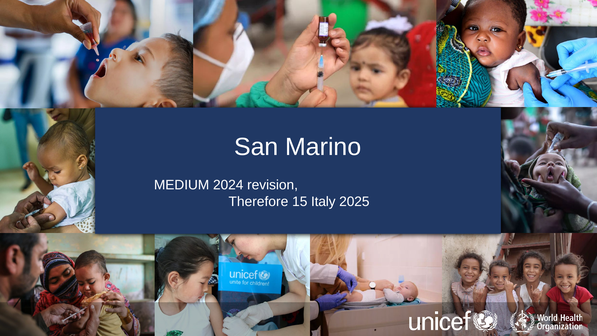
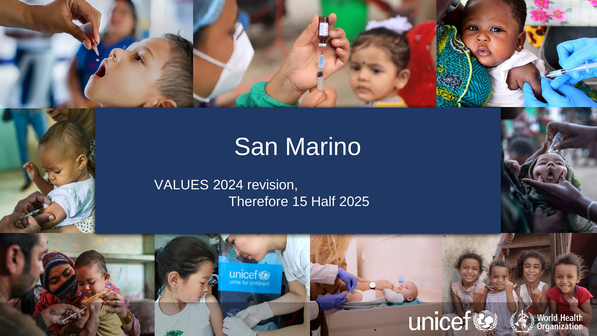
MEDIUM: MEDIUM -> VALUES (182, 185)
Italy: Italy -> Half (323, 202)
